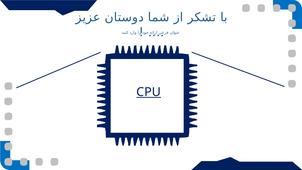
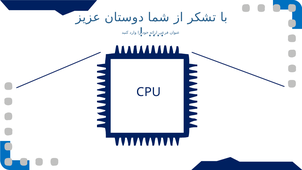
CPU underline: present -> none (149, 92)
